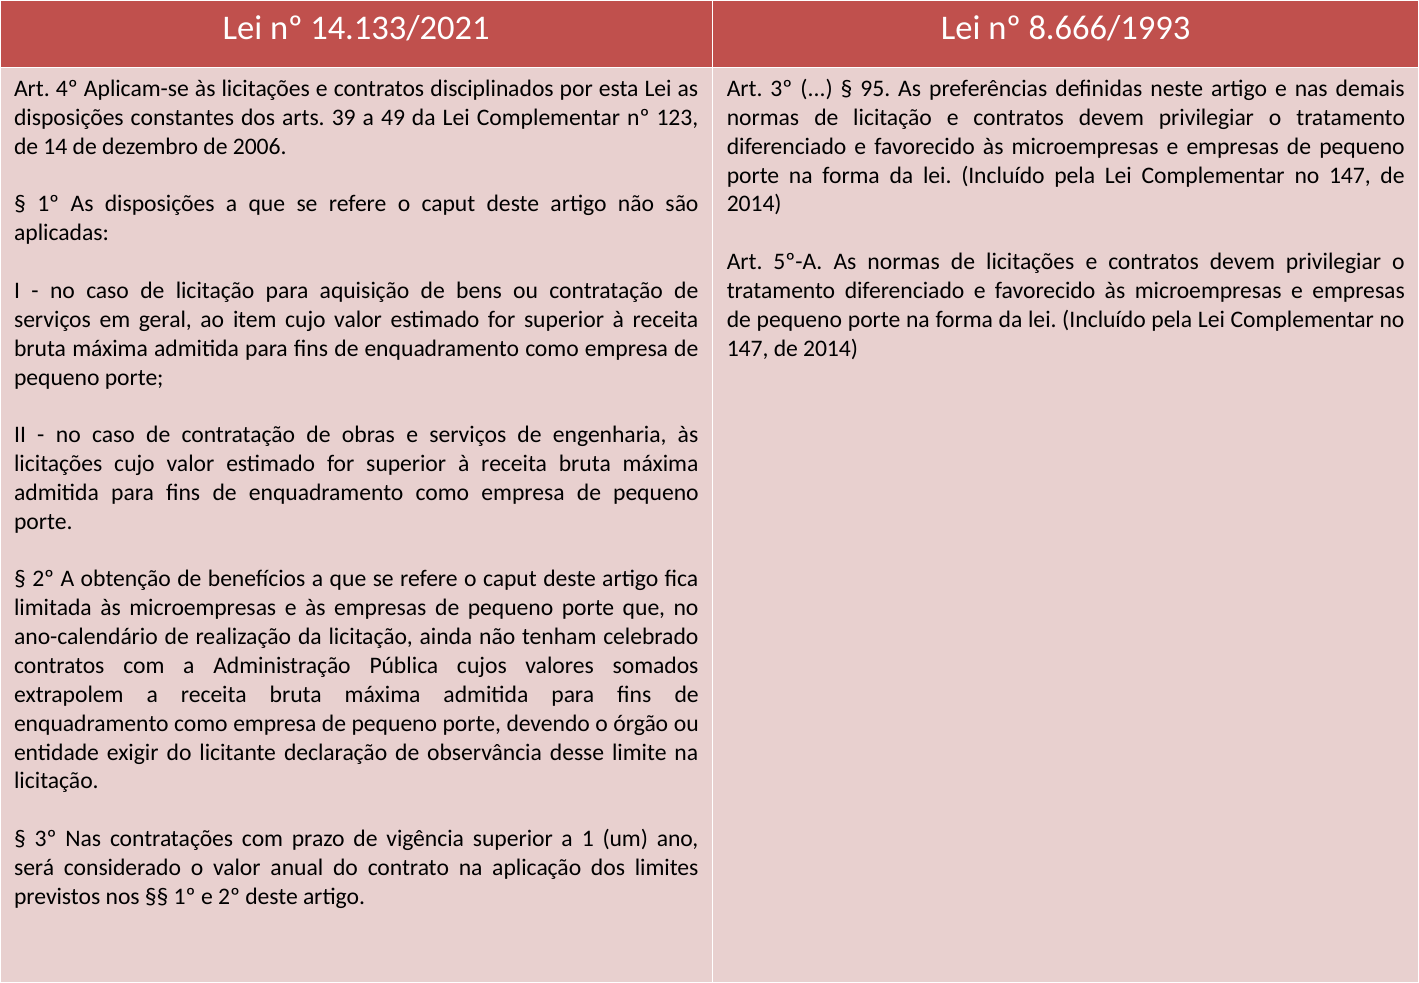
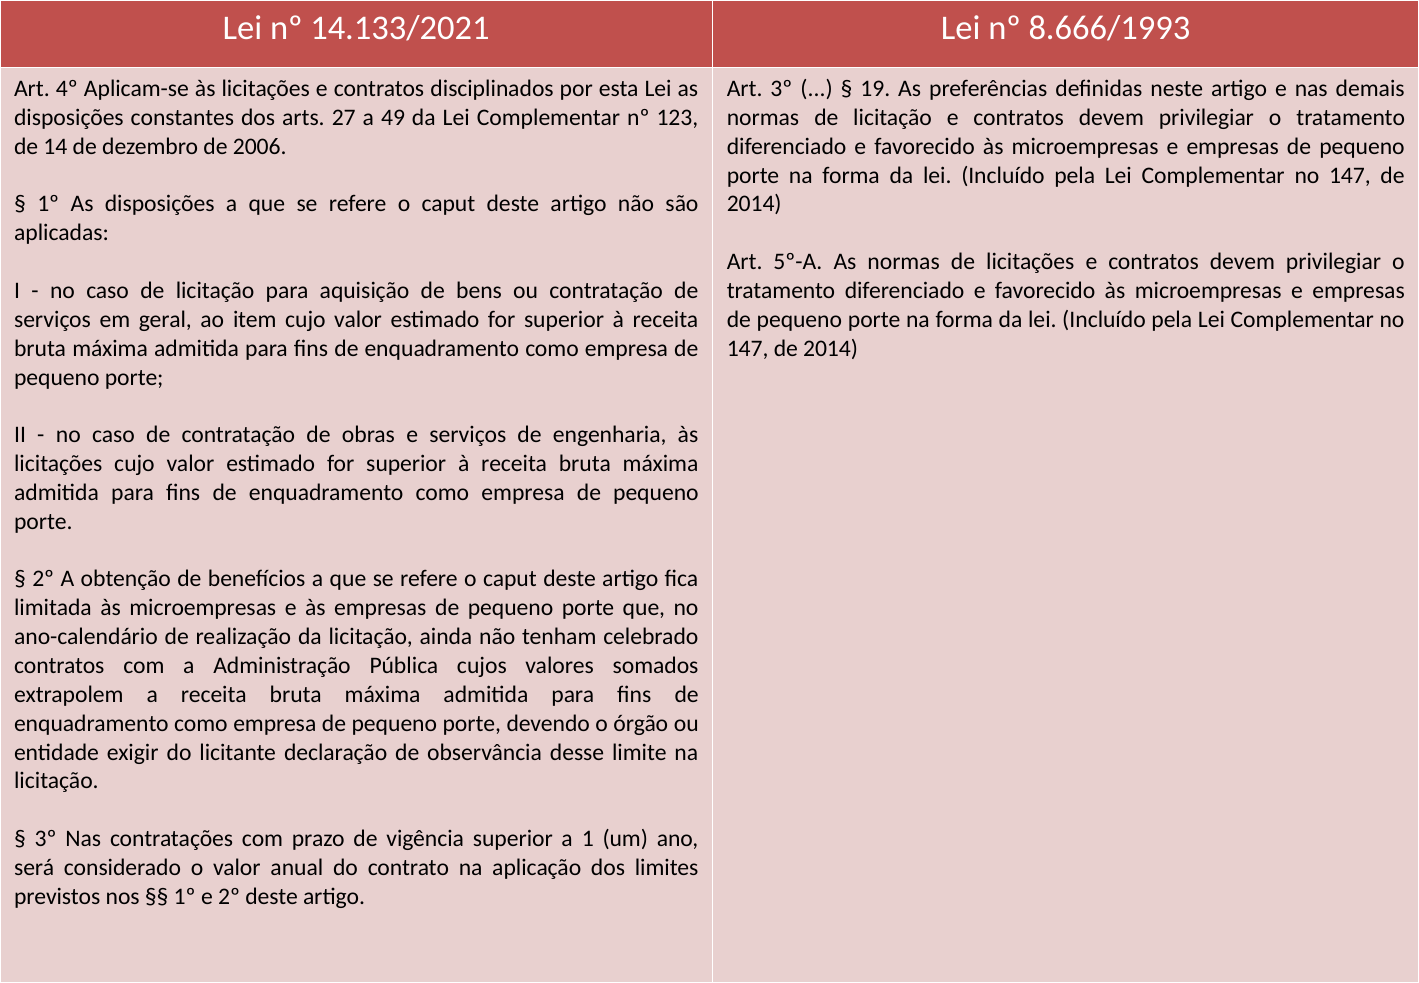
95: 95 -> 19 (875, 89)
39: 39 -> 27 (344, 118)
